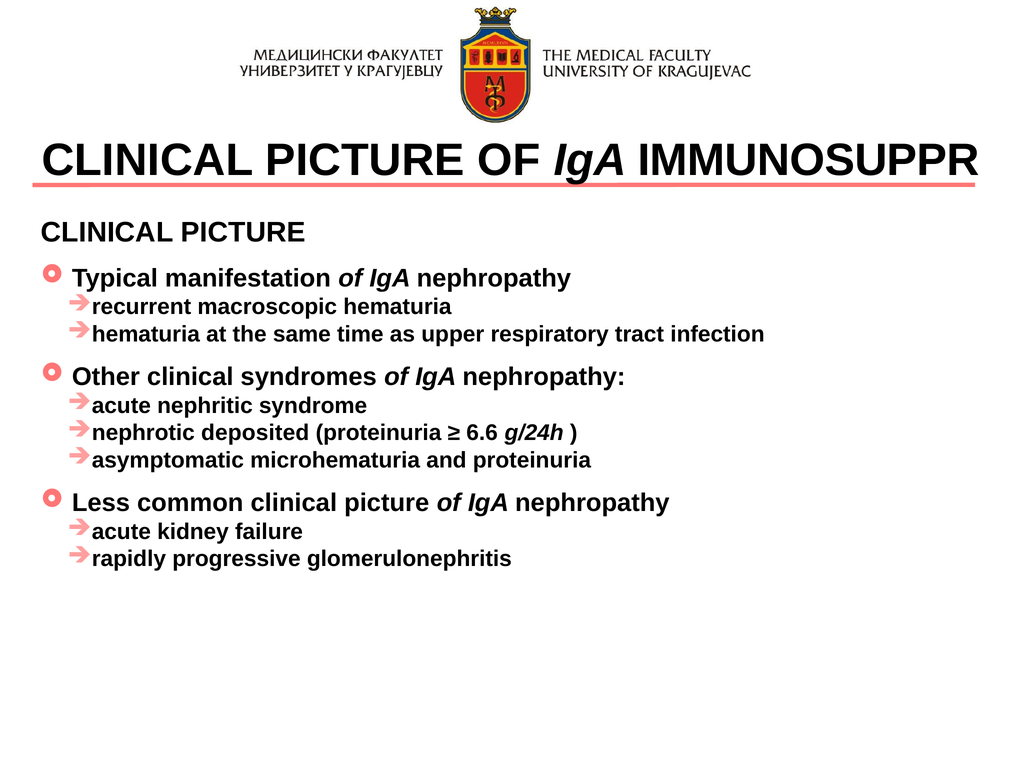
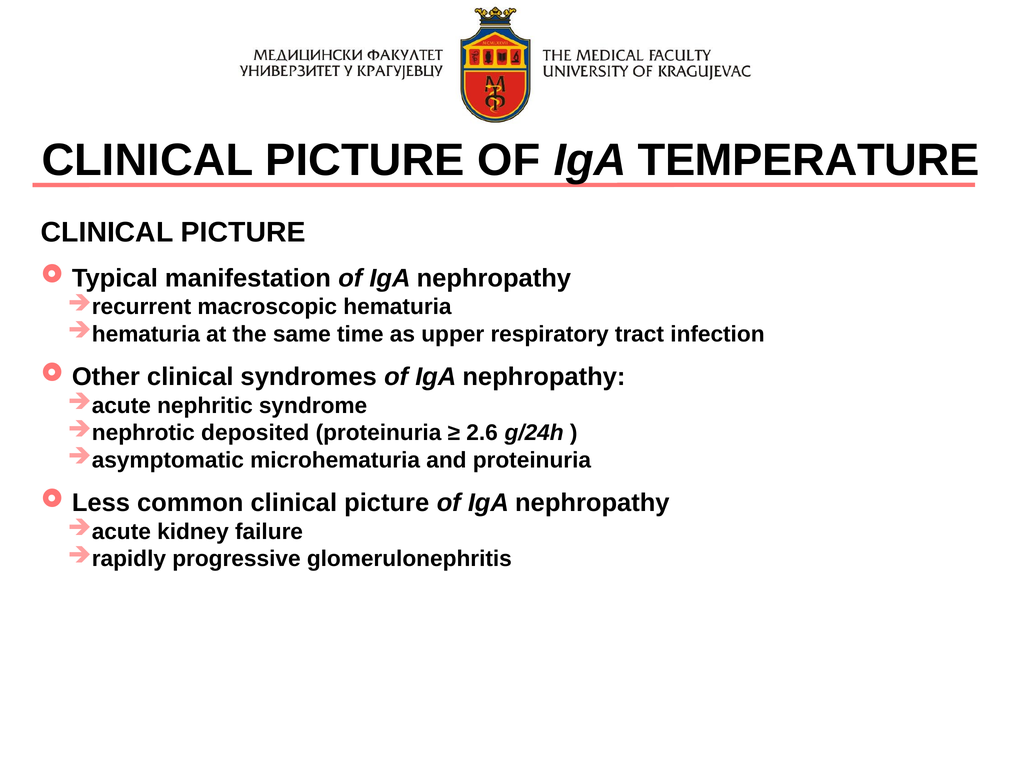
IMMUNOSUPPR: IMMUNOSUPPR -> TEMPERATURE (809, 160)
6.6: 6.6 -> 2.6 (482, 433)
